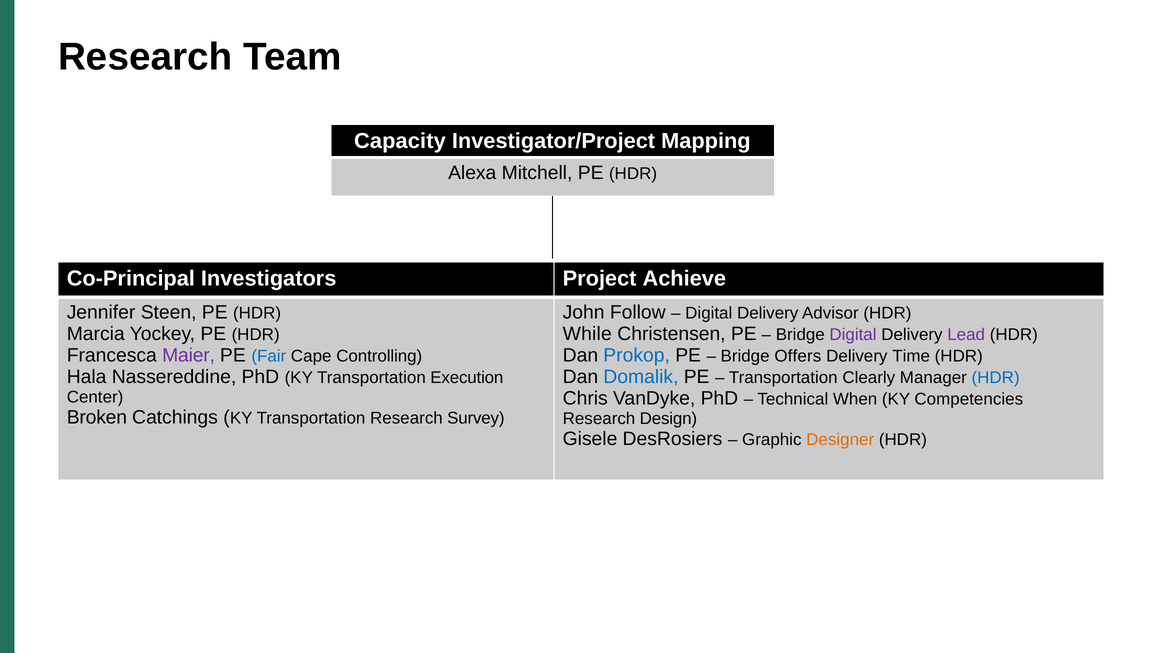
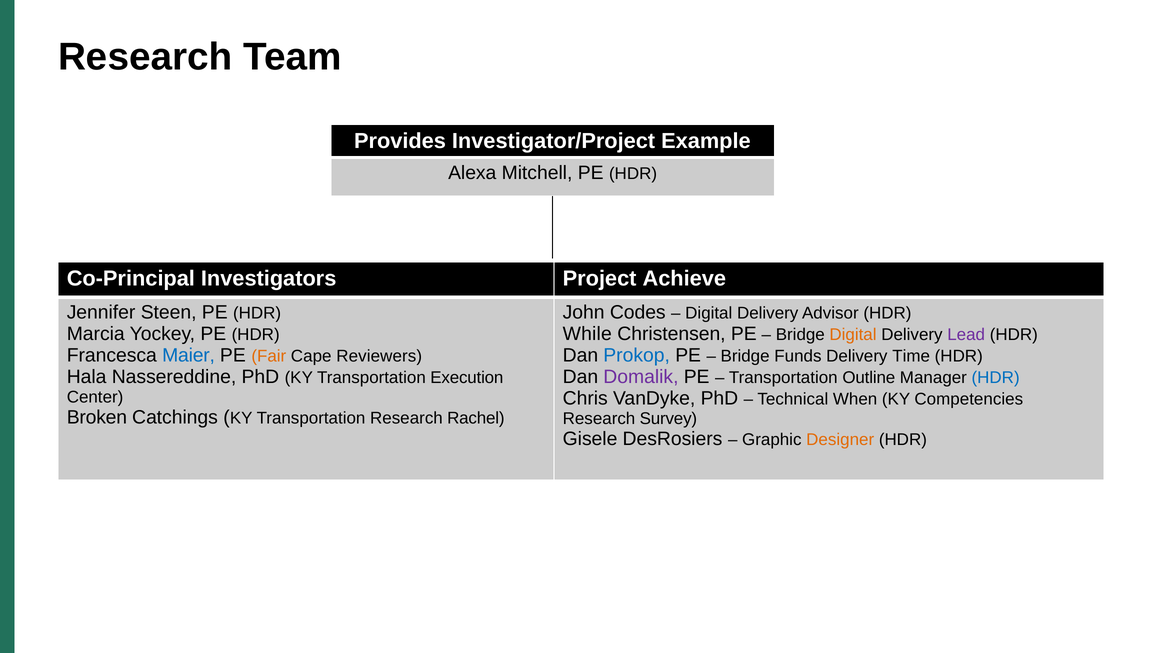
Capacity: Capacity -> Provides (400, 141)
Mapping: Mapping -> Example (706, 141)
Follow: Follow -> Codes (638, 313)
Digital colour: purple -> orange (853, 335)
Maier colour: purple -> blue (189, 356)
Fair colour: blue -> orange (269, 357)
Controlling: Controlling -> Reviewers (379, 357)
Offers: Offers -> Funds (798, 357)
Domalik colour: blue -> purple (641, 377)
Clearly: Clearly -> Outline (869, 378)
Survey: Survey -> Rachel (476, 419)
Design: Design -> Survey (668, 419)
